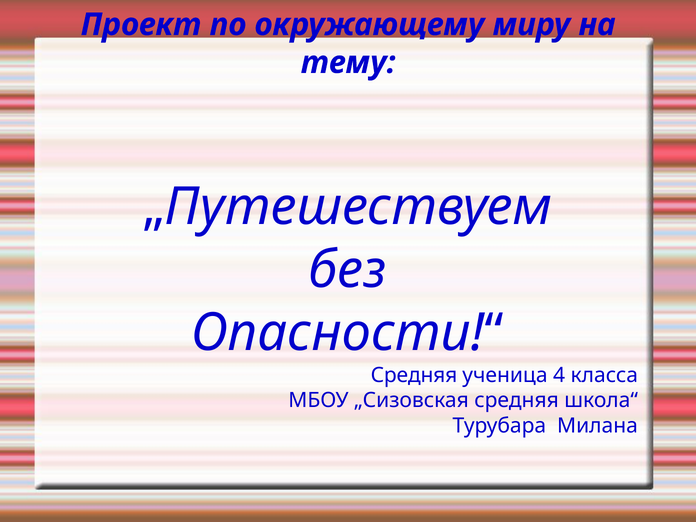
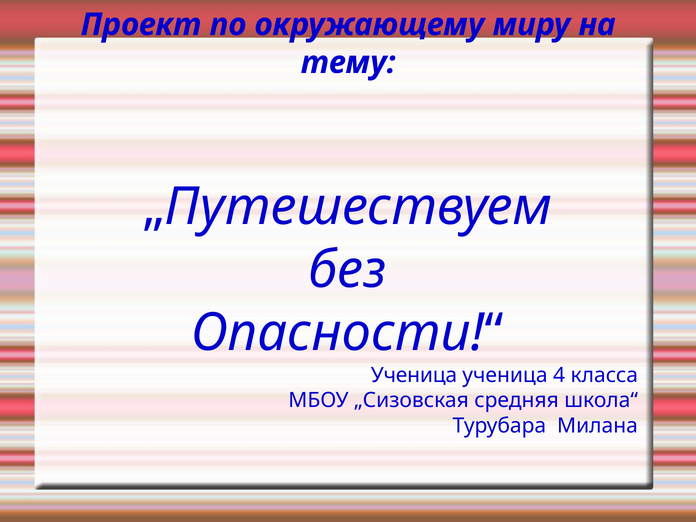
Средняя: Средняя -> Ученица (414, 375)
